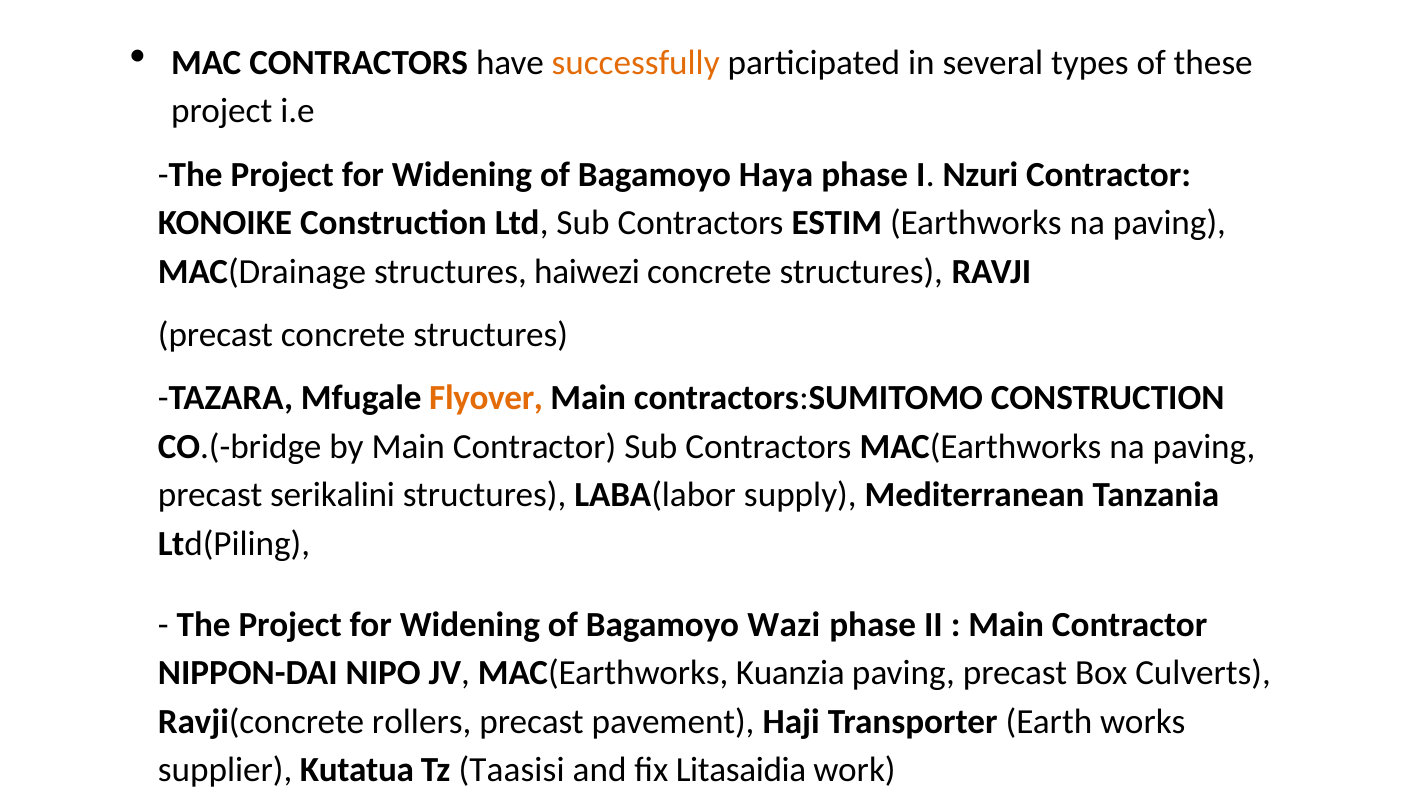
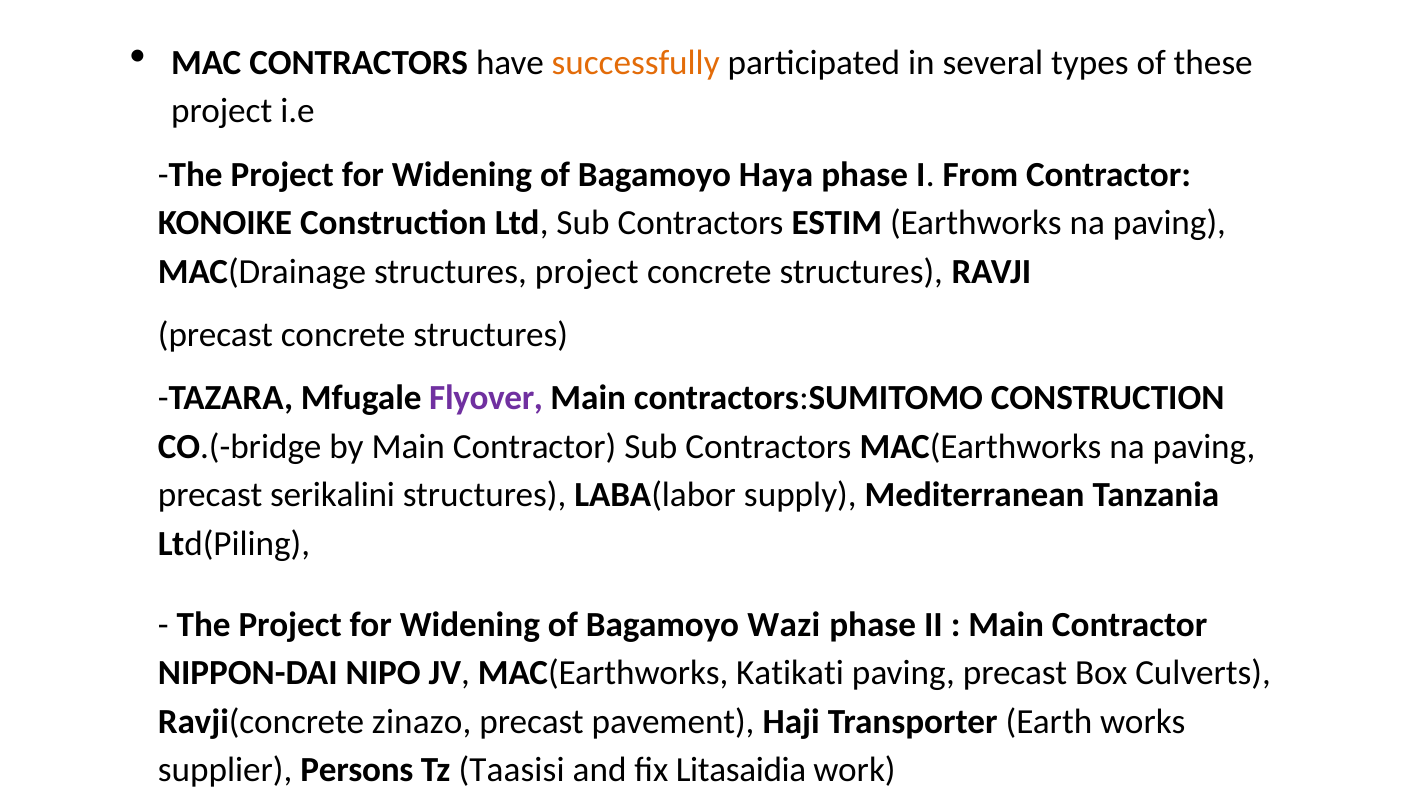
Nzuri: Nzuri -> From (980, 175)
structures haiwezi: haiwezi -> project (587, 272)
Flyover colour: orange -> purple (486, 398)
Kuanzia: Kuanzia -> Katikati (790, 673)
rollers: rollers -> zinazo (422, 722)
Kutatua: Kutatua -> Persons (357, 770)
